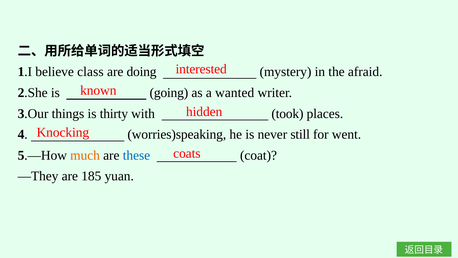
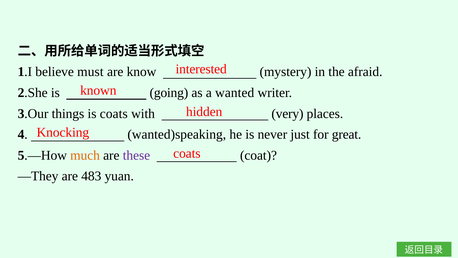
class: class -> must (90, 72)
doing: doing -> know (142, 72)
is thirty: thirty -> coats (114, 113)
took: took -> very (287, 113)
worries)speaking: worries)speaking -> wanted)speaking (177, 134)
still: still -> just (300, 134)
went: went -> great (347, 134)
these colour: blue -> purple (136, 155)
185: 185 -> 483 (91, 176)
